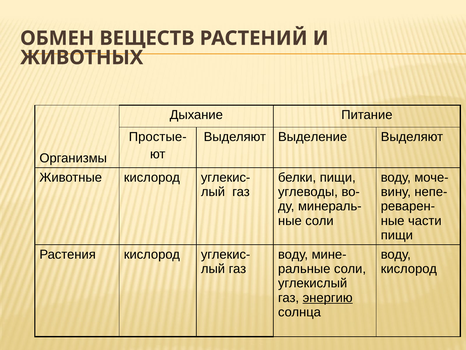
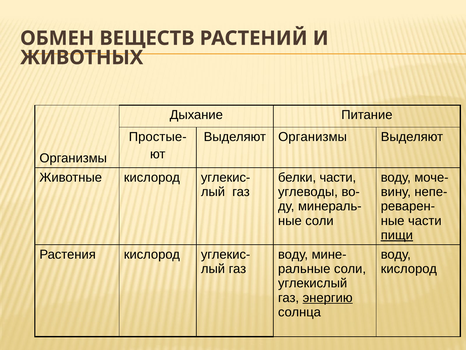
Выделяют Выделение: Выделение -> Организмы (313, 137)
белки пищи: пищи -> части (338, 177)
пищи underline: none -> present (397, 235)
